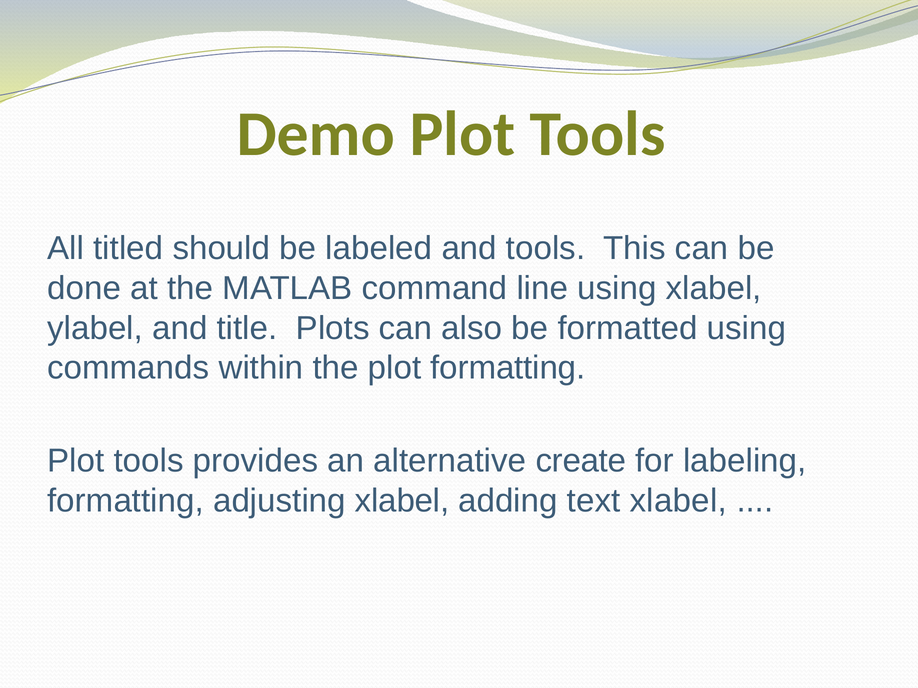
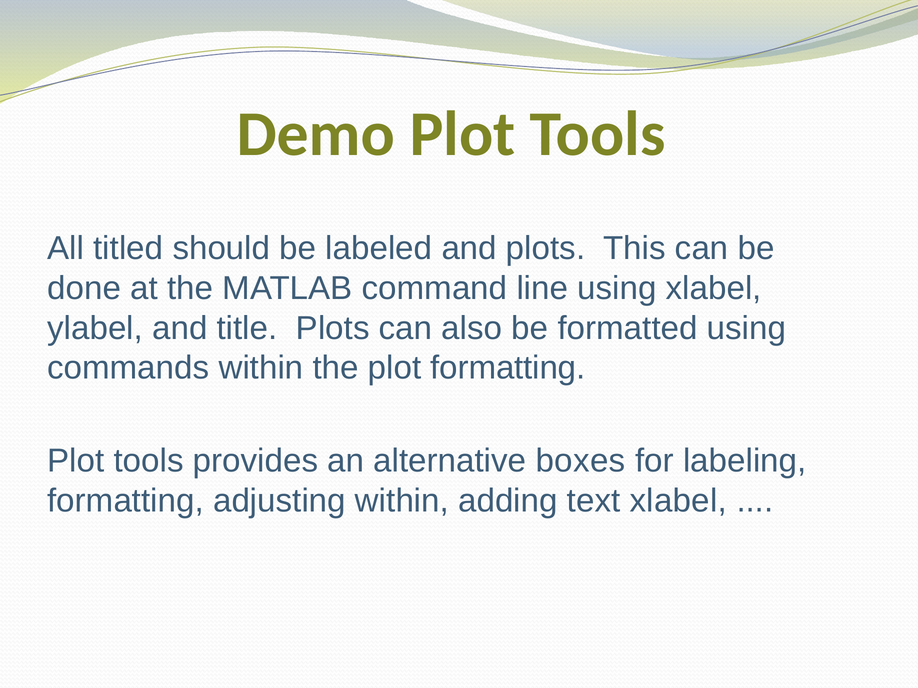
and tools: tools -> plots (546, 249)
create: create -> boxes (581, 461)
adjusting xlabel: xlabel -> within (402, 501)
